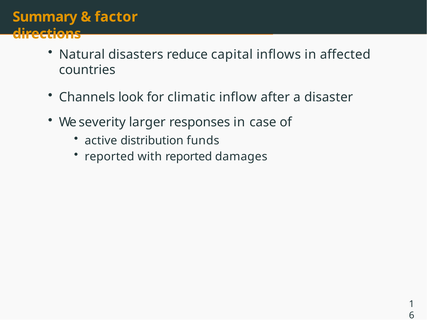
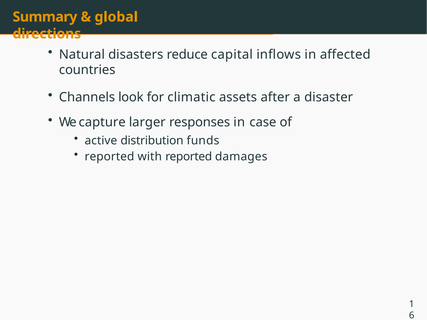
factor: factor -> global (116, 17)
inflow: inflow -> assets (238, 97)
severity: severity -> capture (102, 122)
